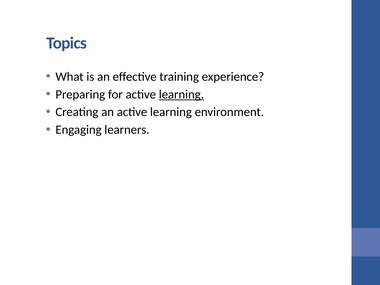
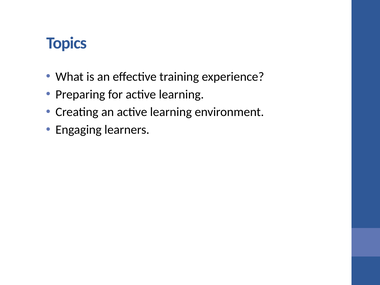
learning underline: present -> none (181, 94)
